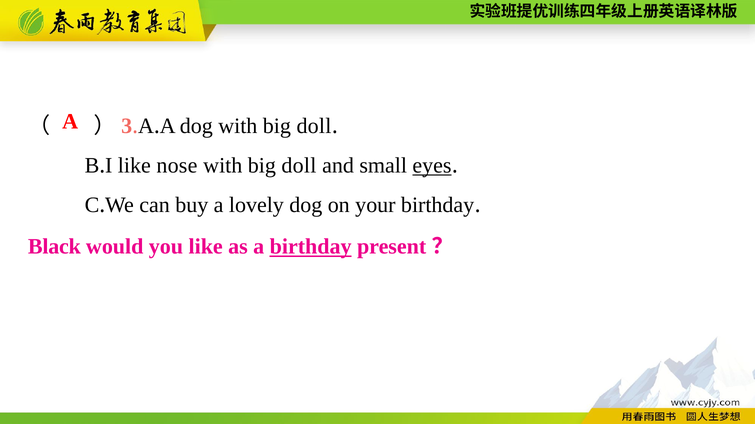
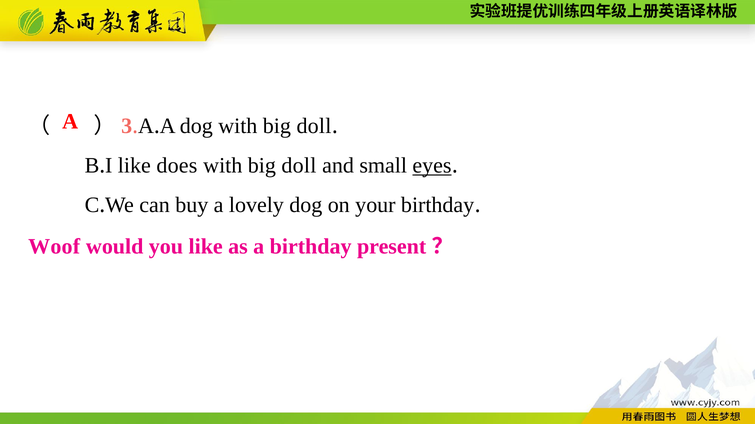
nose: nose -> does (177, 166)
Black: Black -> Woof (54, 247)
birthday underline: present -> none (311, 247)
